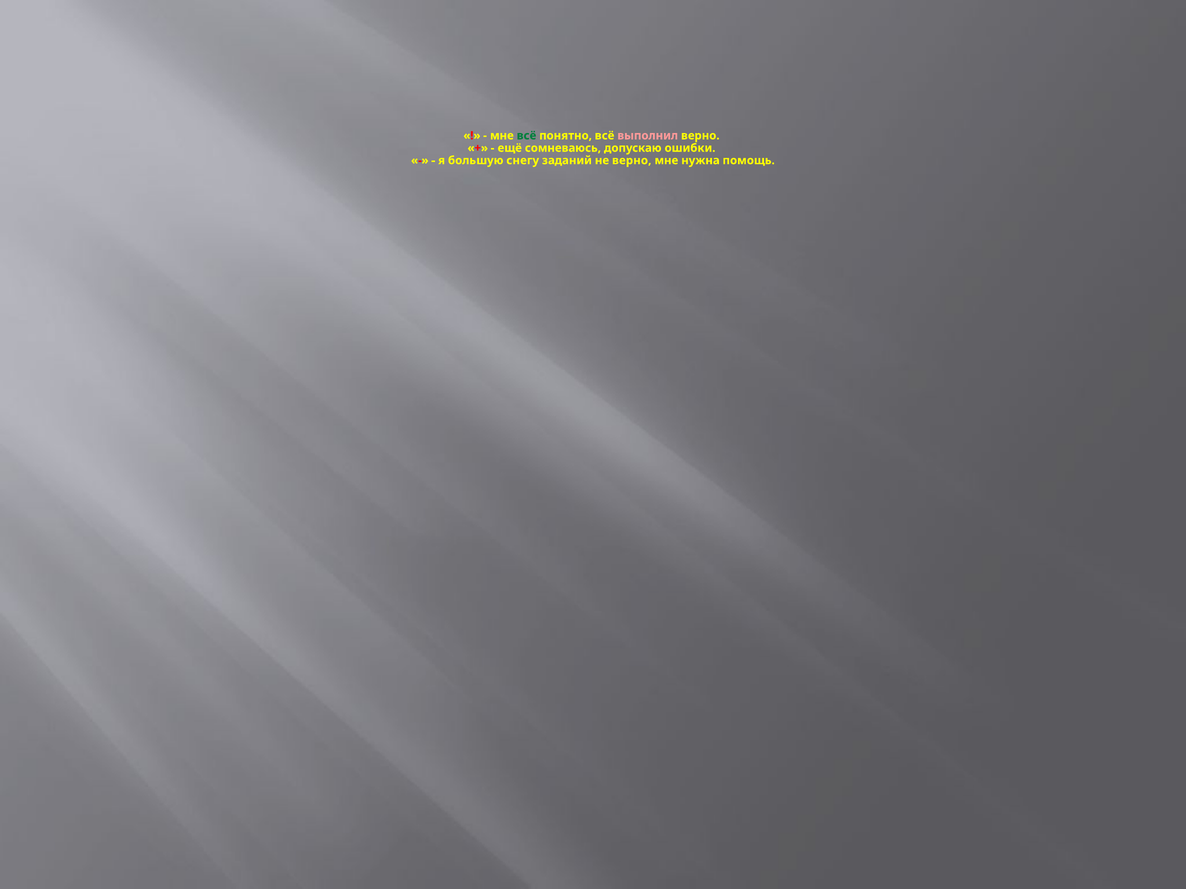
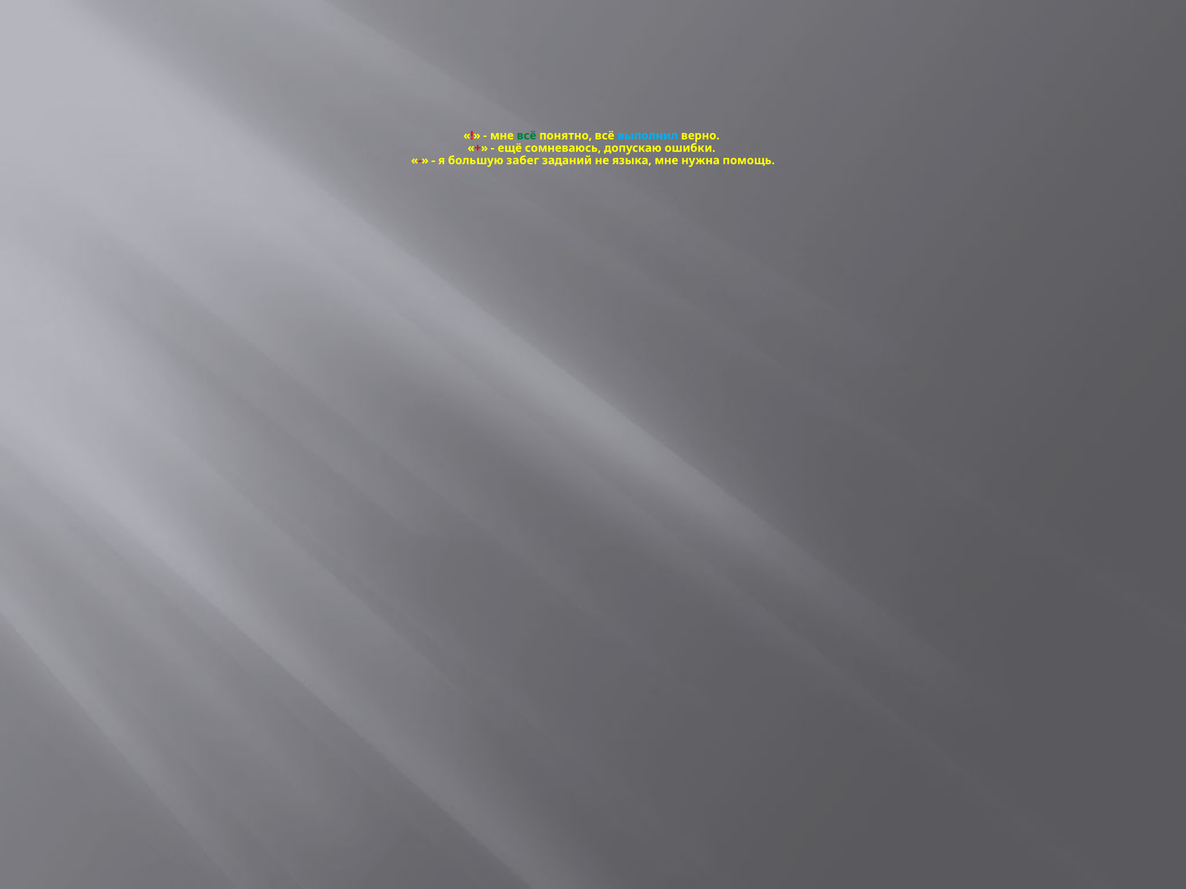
выполнил colour: pink -> light blue (648, 136)
снегу: снегу -> забег (523, 161)
не верно: верно -> языка (632, 161)
